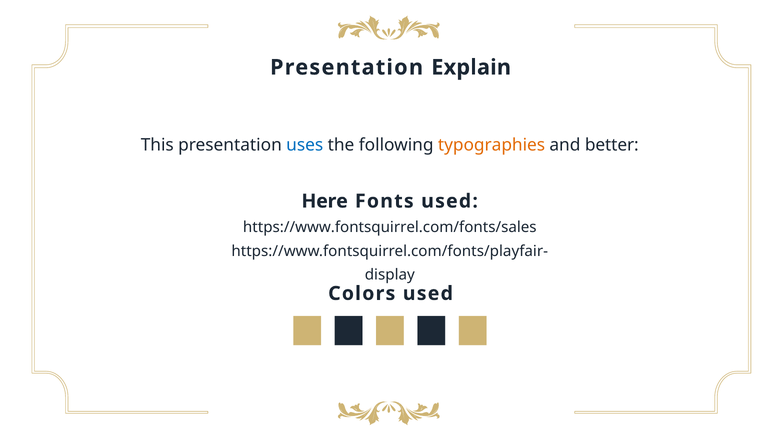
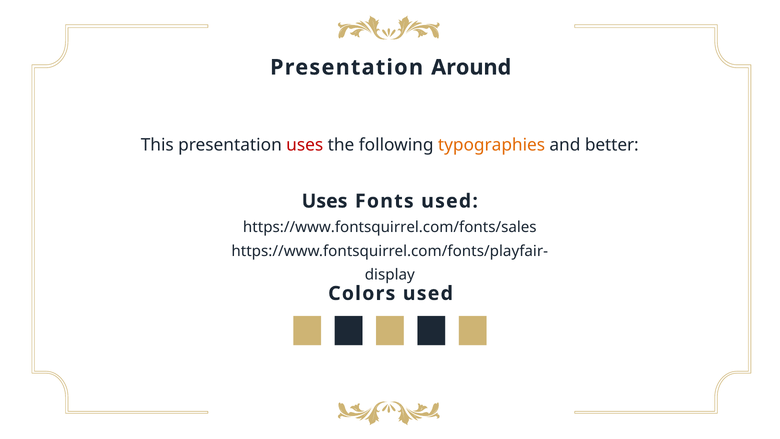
Explain: Explain -> Around (471, 67)
uses colour: blue -> red (305, 145)
Here: Here -> Uses (325, 201)
